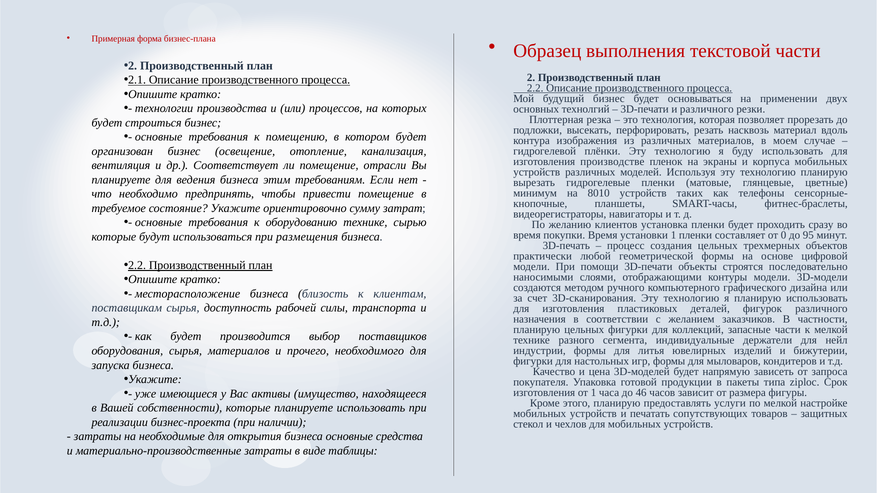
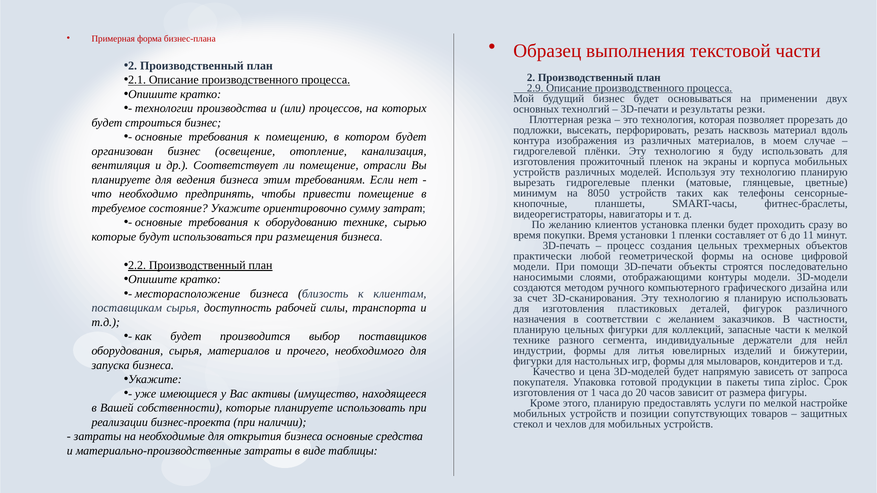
2.2: 2.2 -> 2.9 (535, 88)
и различного: различного -> результаты (707, 109)
производстве: производстве -> прожиточный (612, 162)
8010: 8010 -> 8050 (599, 193)
0: 0 -> 6 (784, 235)
95: 95 -> 11 (808, 235)
46: 46 -> 20 (641, 393)
печатать: печатать -> позиции (650, 414)
